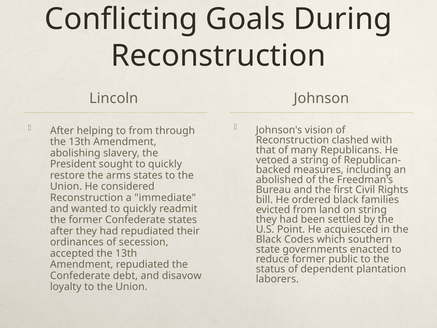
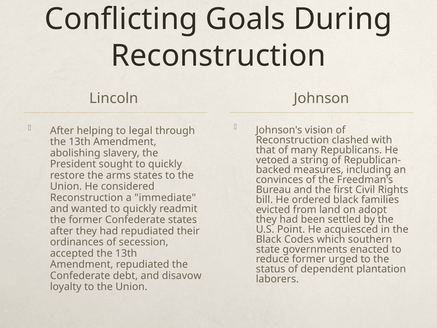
to from: from -> legal (141, 131)
abolished: abolished -> convinces (280, 180)
on string: string -> adopt (373, 209)
public: public -> urged (343, 259)
